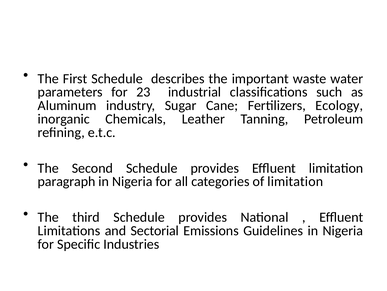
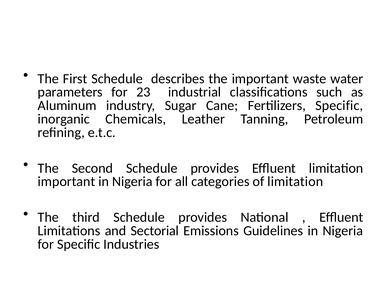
Fertilizers Ecology: Ecology -> Specific (339, 105)
paragraph: paragraph -> important (66, 181)
